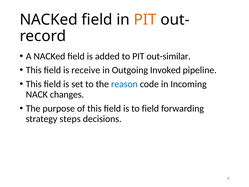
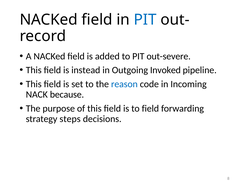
PIT colour: orange -> blue (145, 20)
out-similar: out-similar -> out-severe (169, 56)
receive: receive -> instead (86, 70)
changes: changes -> because (67, 94)
